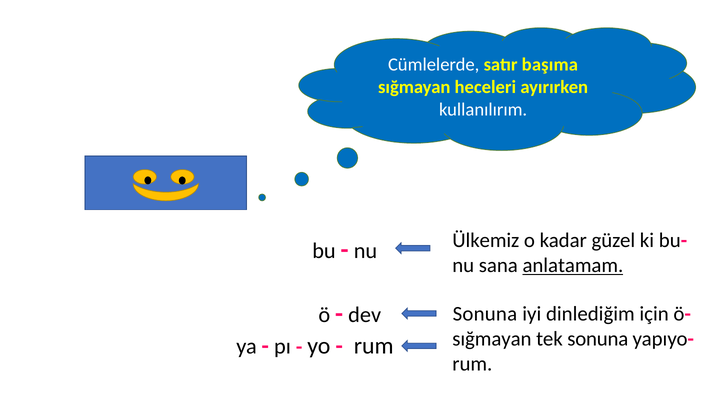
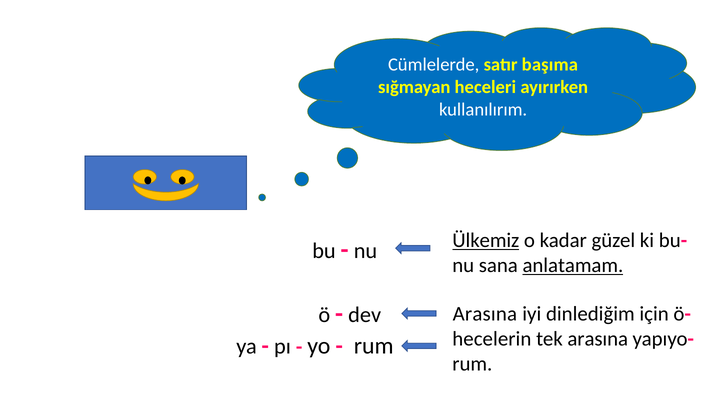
Ülkemiz underline: none -> present (486, 241)
Sonuna: Sonuna -> Arasına (485, 314)
sığmayan: sığmayan -> hecelerin (492, 339)
tek sonuna: sonuna -> arasına (598, 339)
